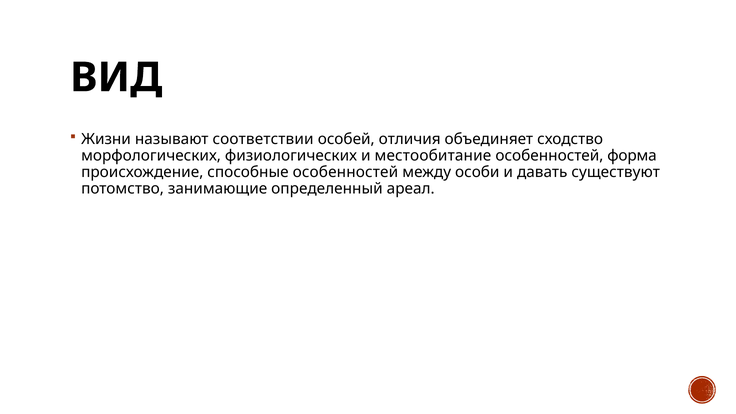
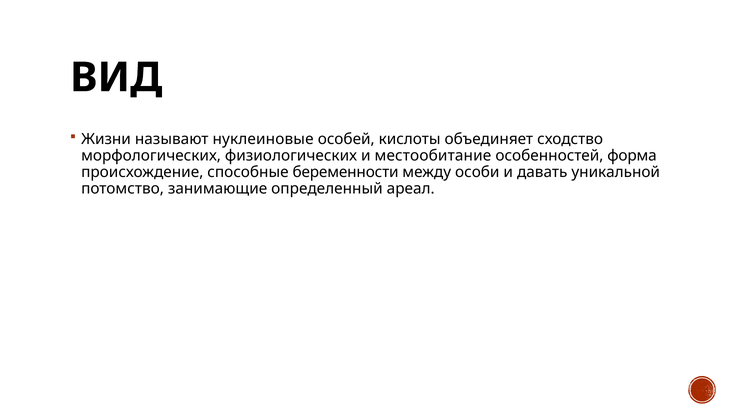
соответствии: соответствии -> нуклеиновые (263, 139)
отличия: отличия -> кислоты (410, 139)
способные особенностей: особенностей -> беременности (346, 172)
существуют: существуют -> уникальной (616, 172)
